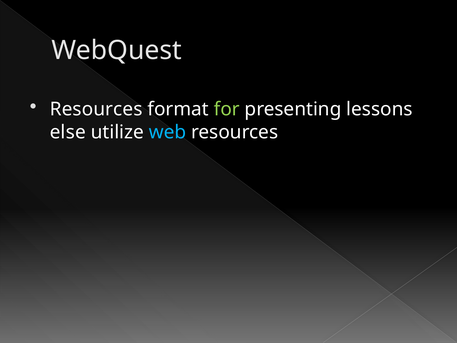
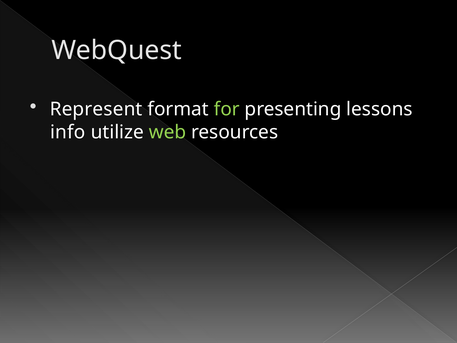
Resources: Resources -> Represent (96, 109)
else: else -> info (68, 132)
web colour: light blue -> light green (167, 132)
